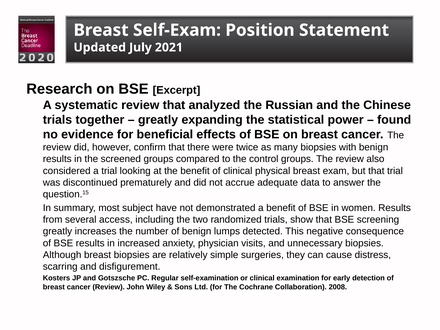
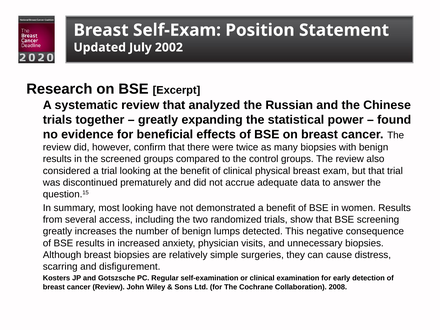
2021: 2021 -> 2002 (169, 47)
most subject: subject -> looking (138, 208)
